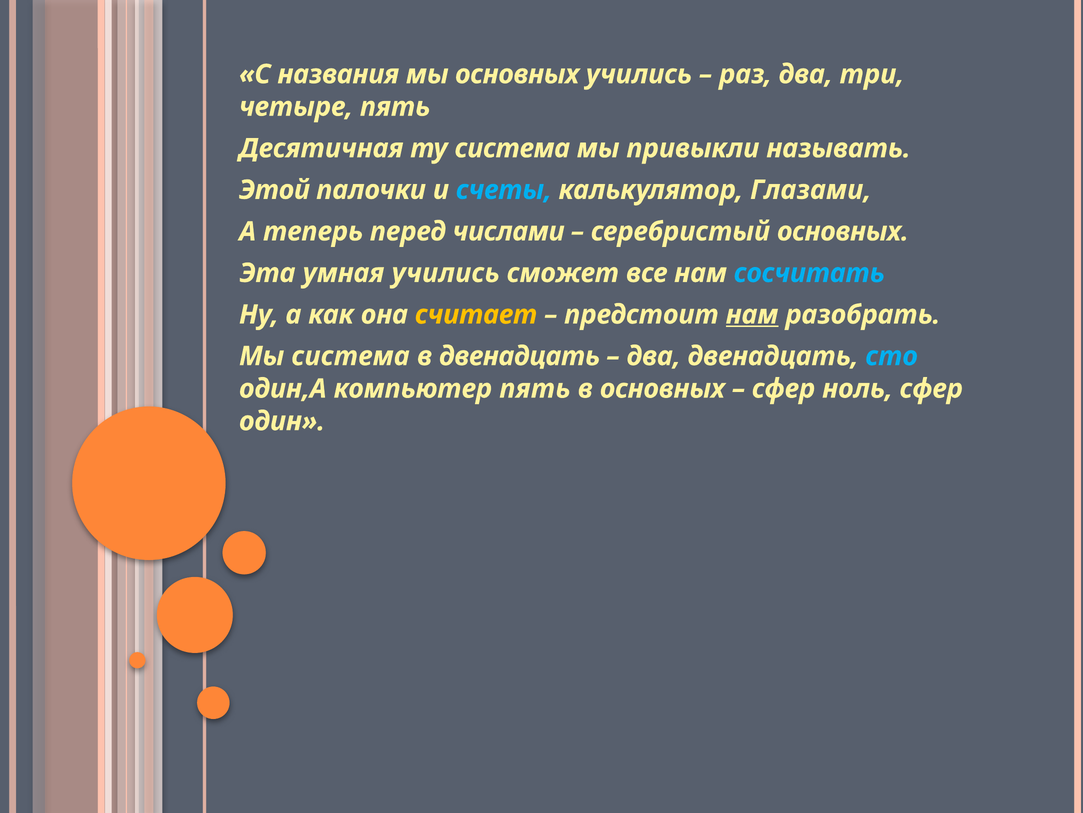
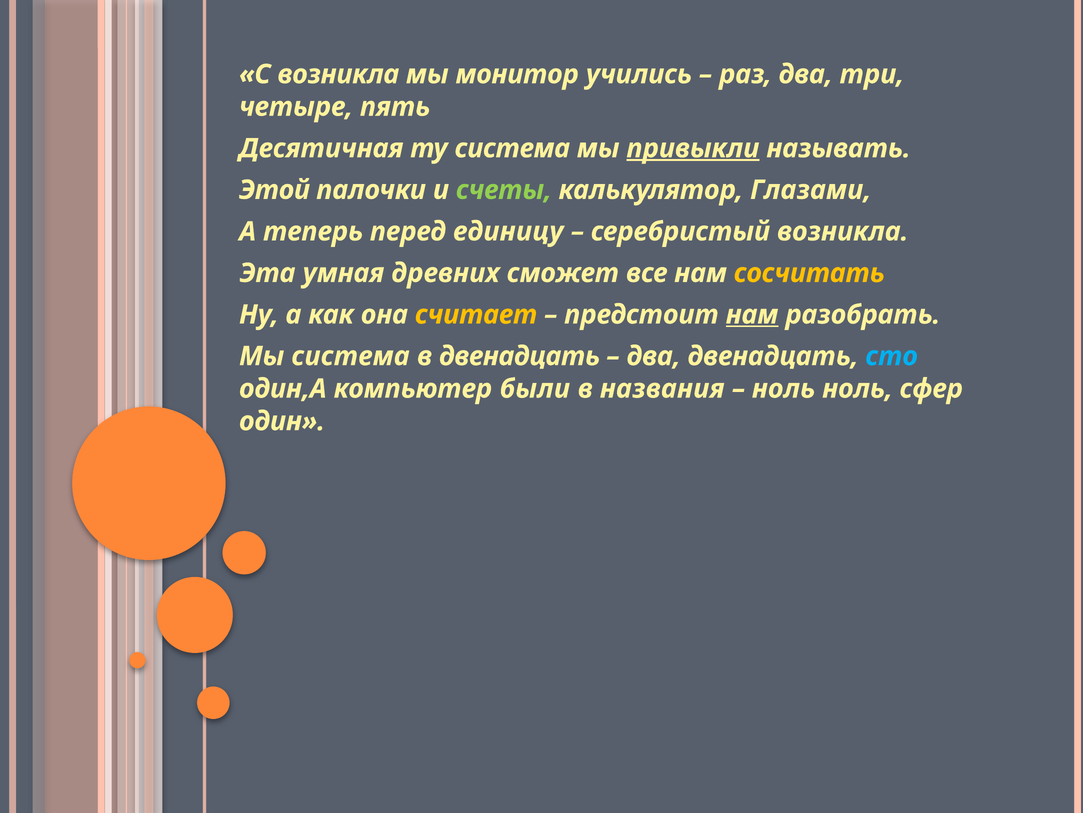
С названия: названия -> возникла (338, 74)
мы основных: основных -> монитор (517, 74)
привыкли underline: none -> present (693, 148)
счеты colour: light blue -> light green (504, 190)
числами: числами -> единицу (508, 231)
серебристый основных: основных -> возникла (843, 231)
умная учились: учились -> древних (446, 273)
сосчитать colour: light blue -> yellow (809, 273)
компьютер пять: пять -> были (535, 388)
в основных: основных -> названия (662, 388)
сфер: сфер -> ноль (784, 388)
